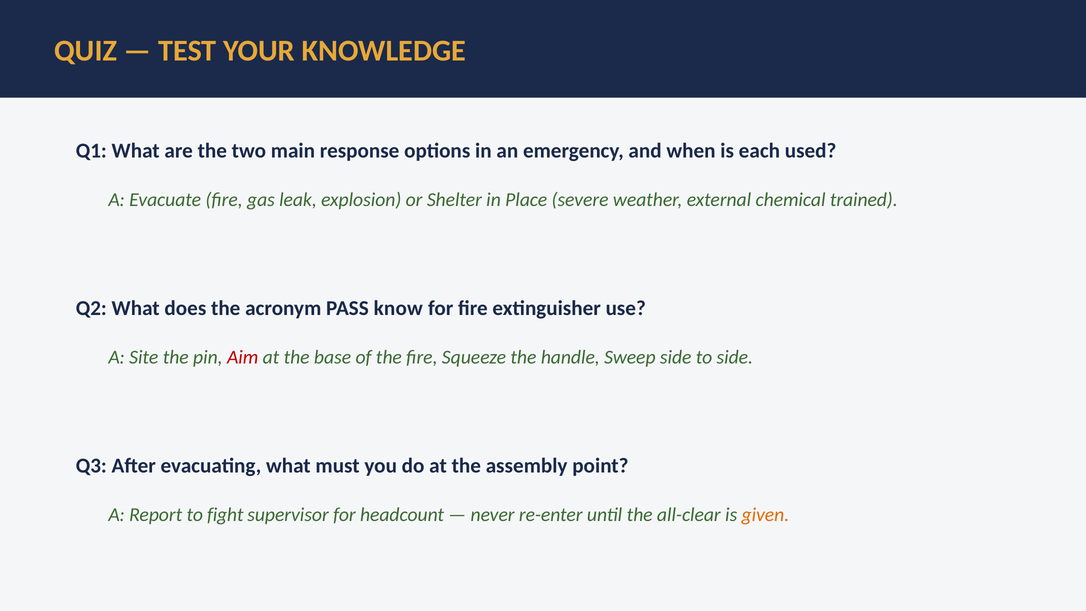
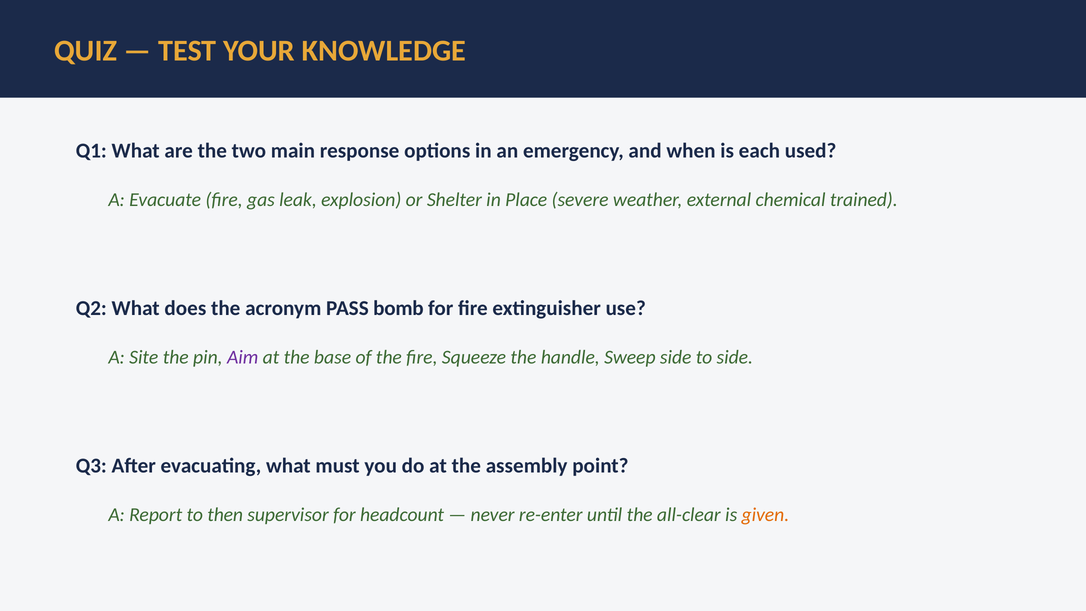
know: know -> bomb (398, 308)
Aim colour: red -> purple (243, 357)
fight: fight -> then (225, 515)
